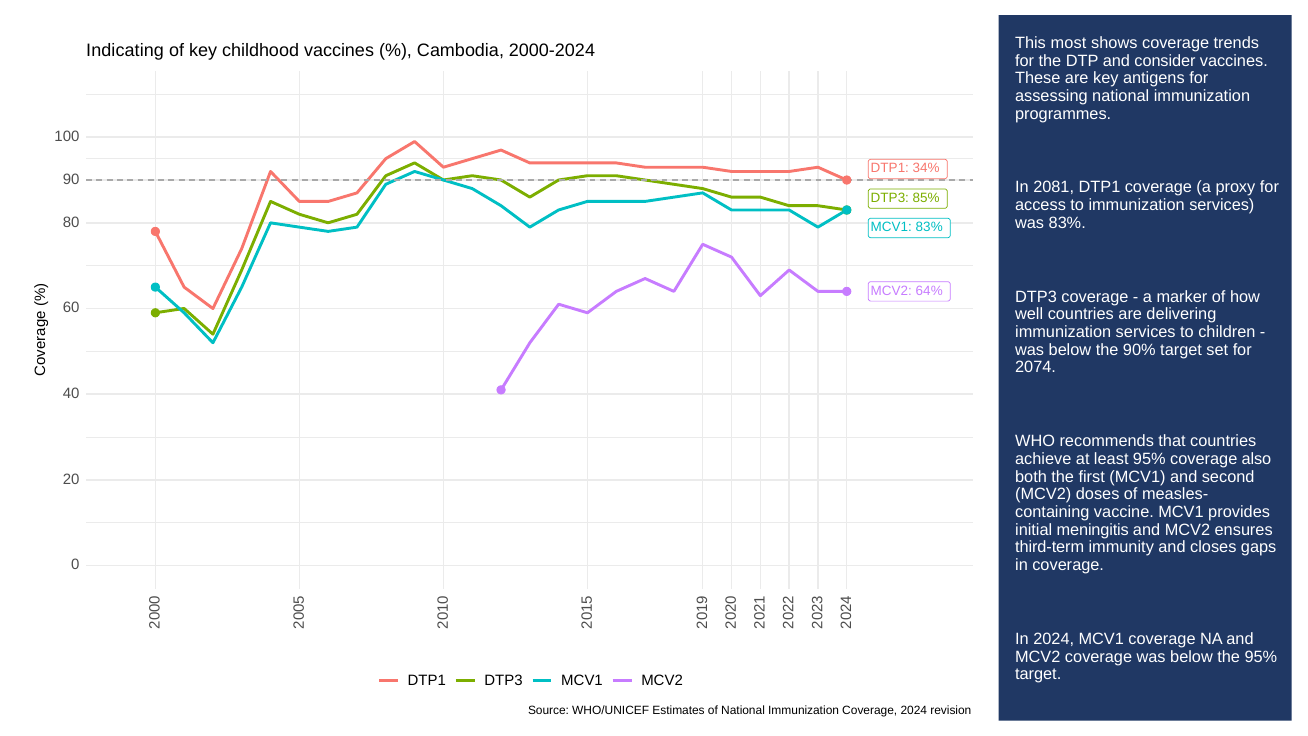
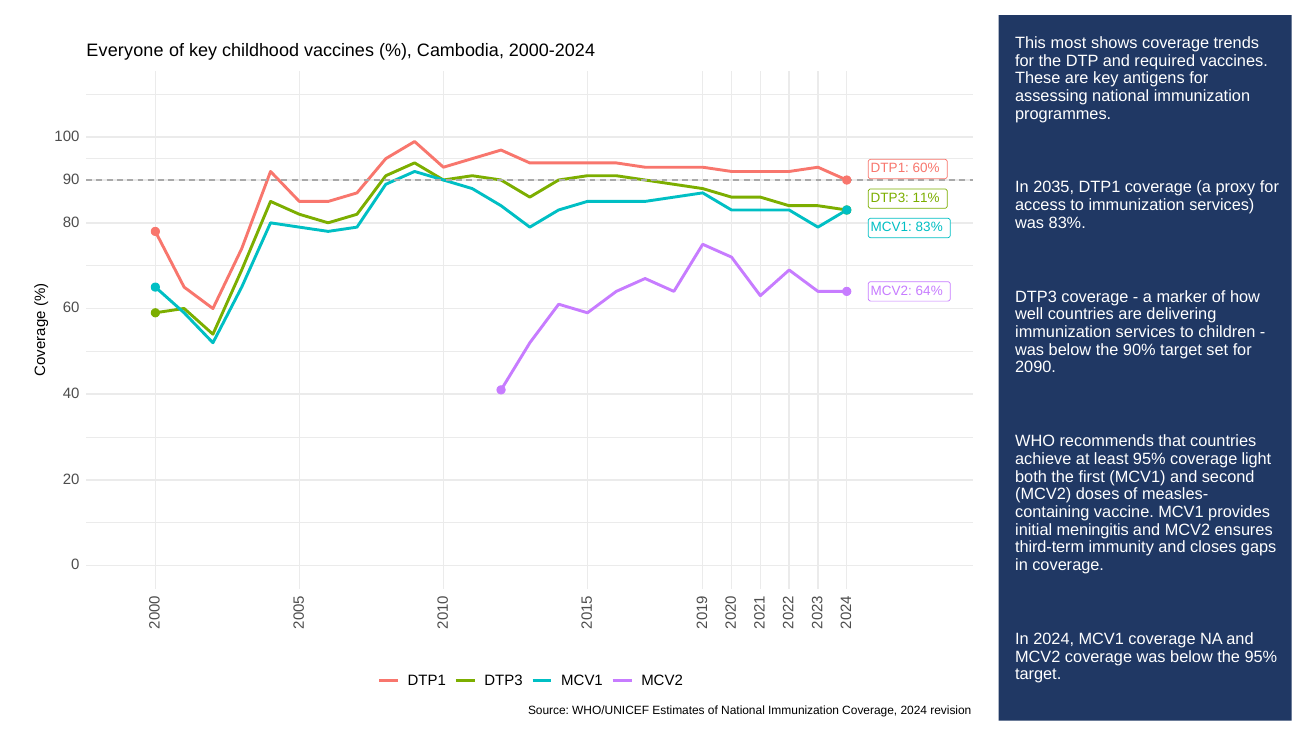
Indicating: Indicating -> Everyone (125, 51)
consider: consider -> required (1165, 61)
34%: 34% -> 60% (926, 168)
2081: 2081 -> 2035 (1054, 188)
85%: 85% -> 11% (926, 198)
2074: 2074 -> 2090 (1036, 367)
also: also -> light (1256, 459)
